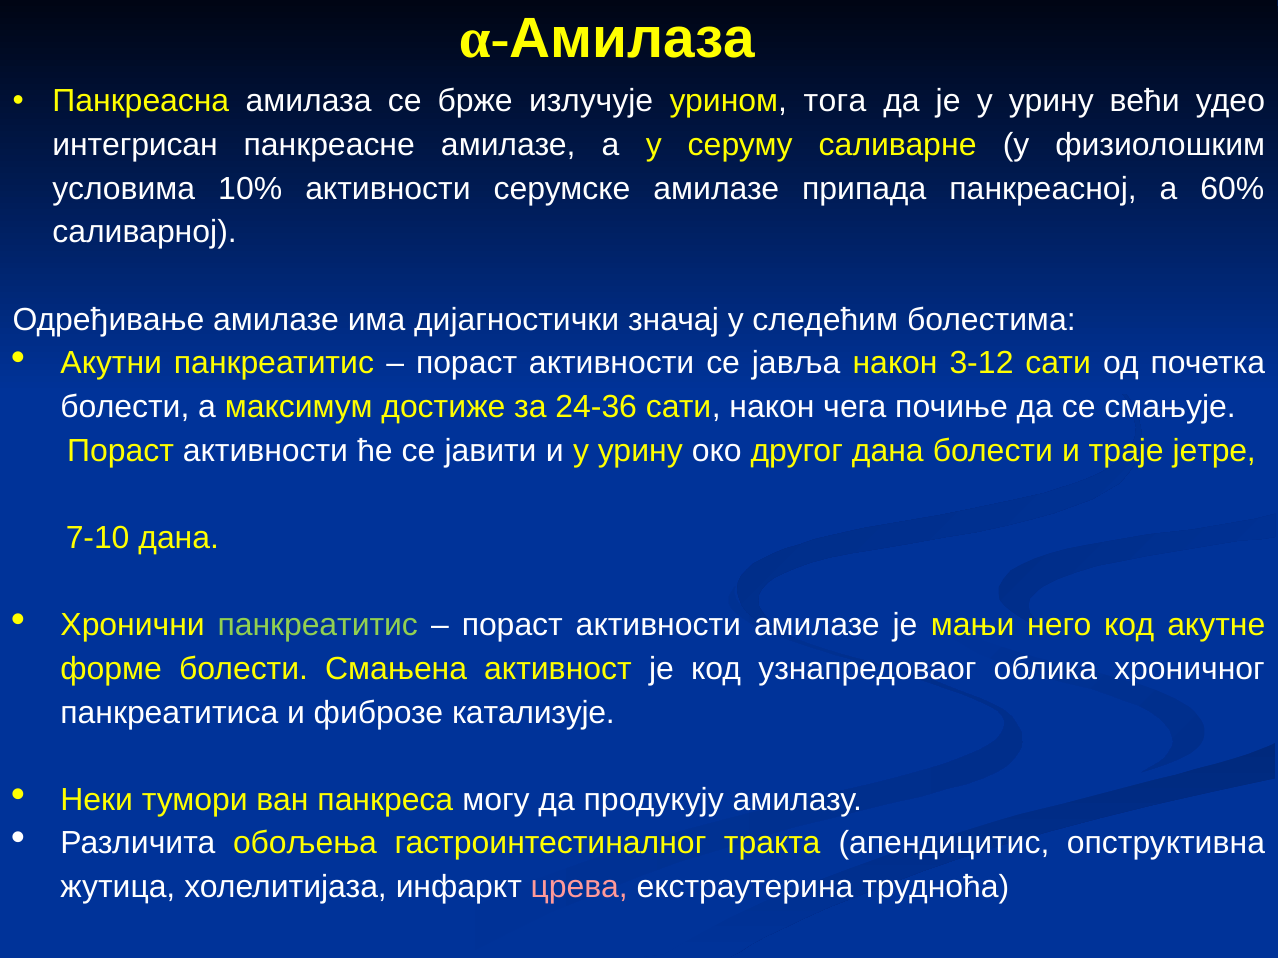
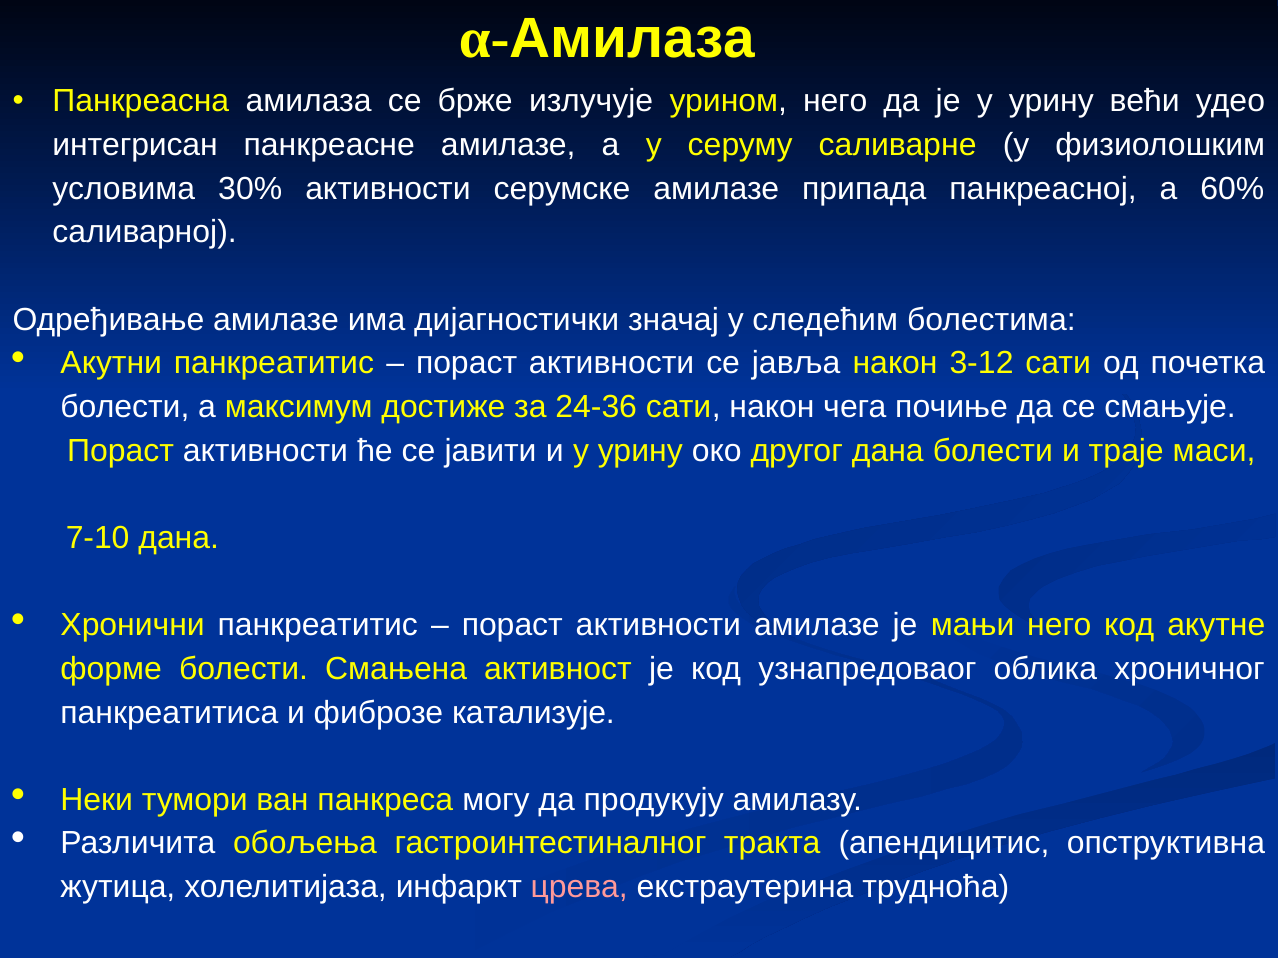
урином тога: тога -> него (835, 101)
10%: 10% -> 30% (250, 189)
јетре: јетре -> маси (1214, 451)
панкреатитис colour: light green -> white (318, 625)
